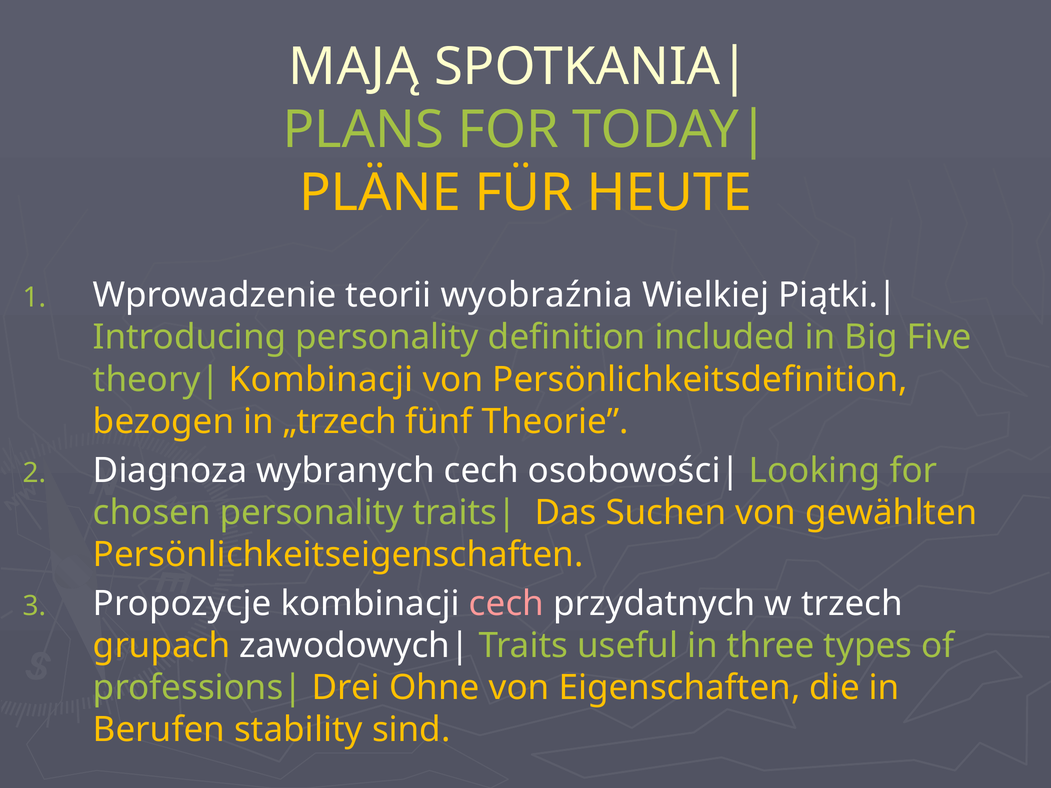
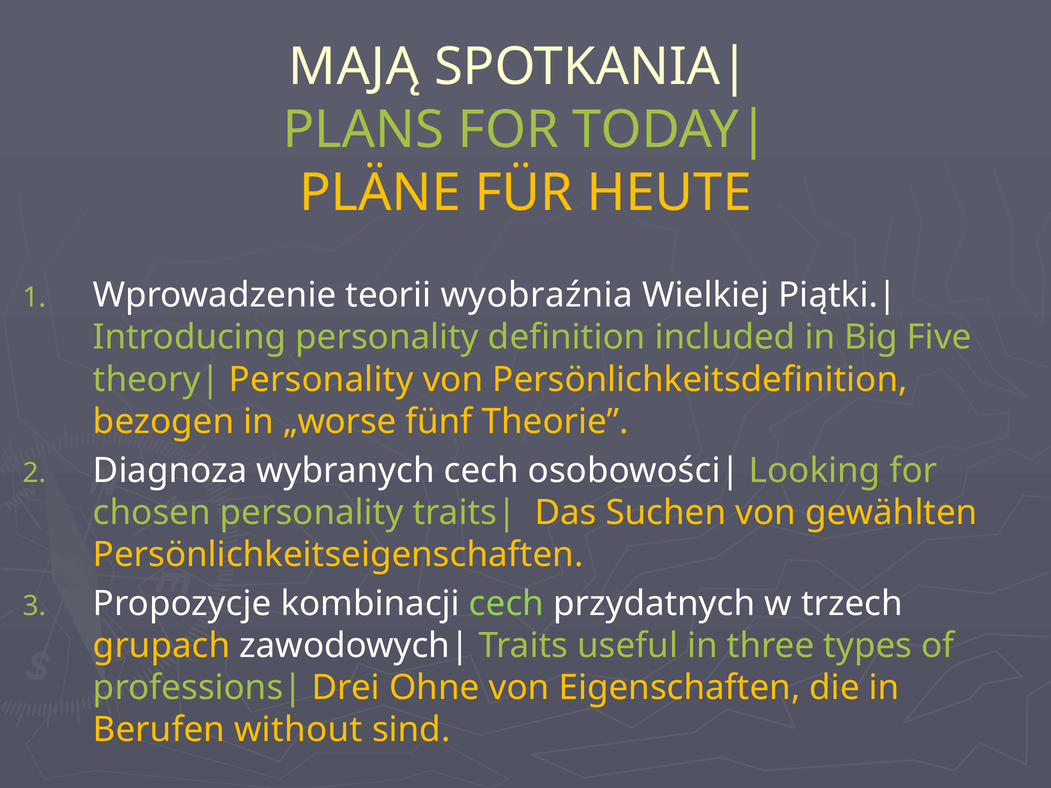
Kombinacji: Kombinacji -> Personality (321, 380)
„trzech: „trzech -> „worse (340, 422)
cech colour: pink -> light green (507, 604)
stability: stability -> without (298, 730)
